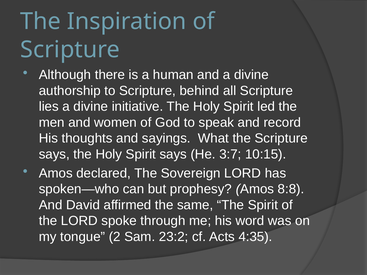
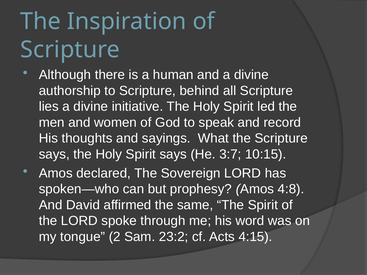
8:8: 8:8 -> 4:8 (291, 189)
4:35: 4:35 -> 4:15 (255, 237)
